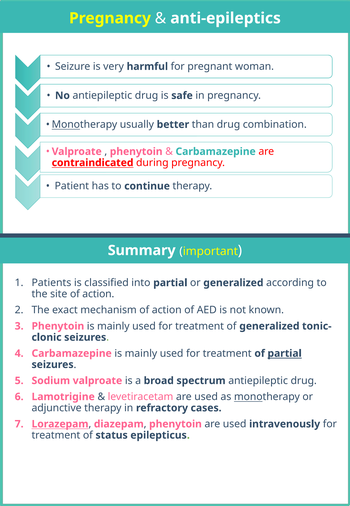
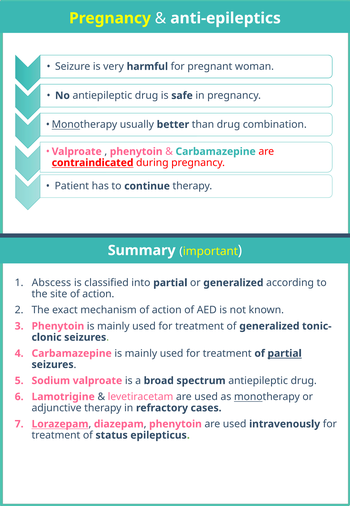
Patients: Patients -> Abscess (51, 283)
